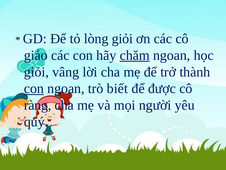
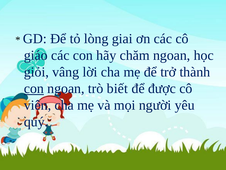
lòng giỏi: giỏi -> giai (122, 39)
chăm underline: present -> none (135, 55)
ràng: ràng -> viên (38, 105)
